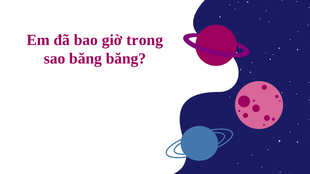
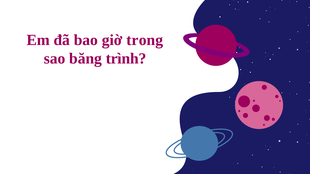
băng băng: băng -> trình (126, 59)
